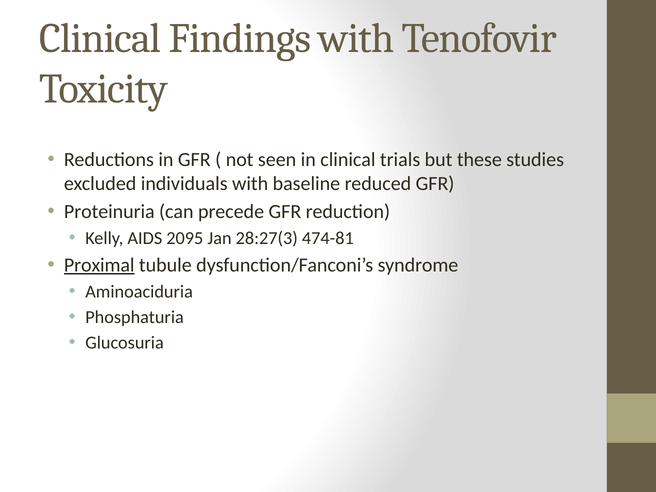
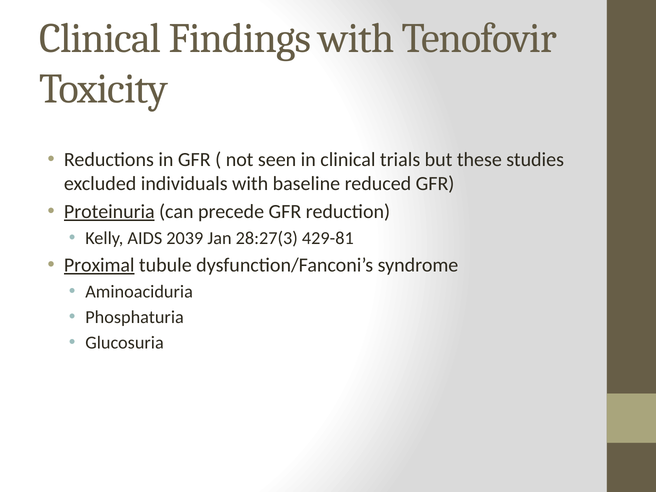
Proteinuria underline: none -> present (109, 212)
2095: 2095 -> 2039 (185, 238)
474-81: 474-81 -> 429-81 (328, 238)
